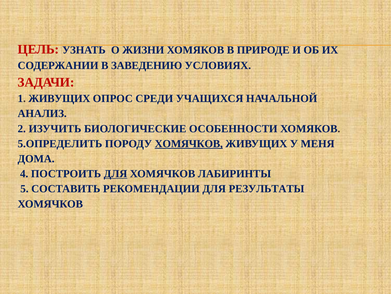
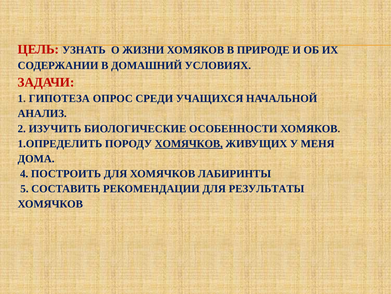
ЗАВЕДЕНИЮ: ЗАВЕДЕНИЮ -> ДОМАШНИЙ (147, 65)
1 ЖИВУЩИХ: ЖИВУЩИХ -> ГИПОТЕЗА (59, 98)
5.ОПРЕДЕЛИТЬ: 5.ОПРЕДЕЛИТЬ -> 1.ОПРЕДЕЛИТЬ (60, 143)
ДЛЯ underline: present -> none (116, 173)
